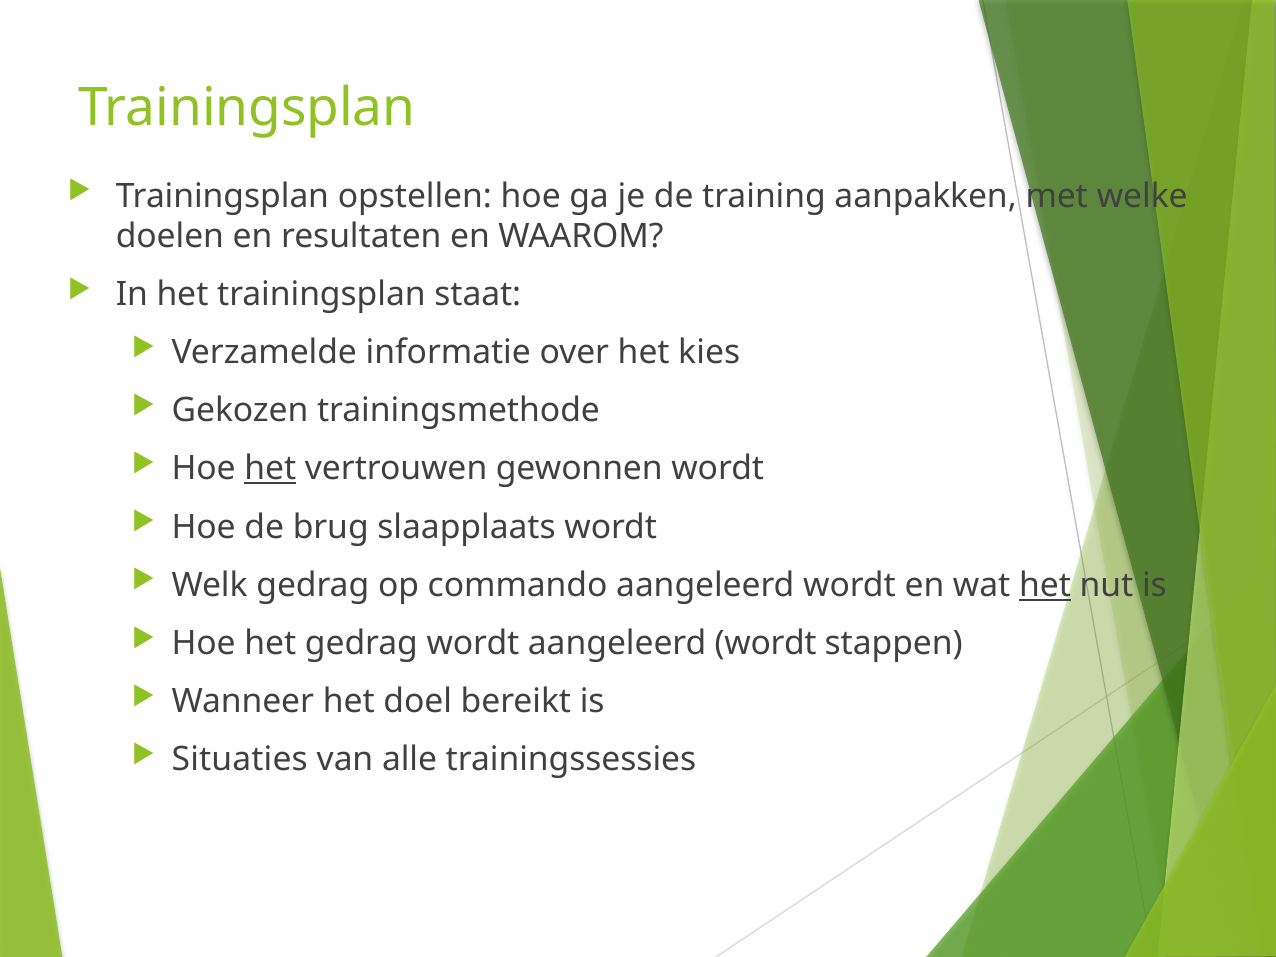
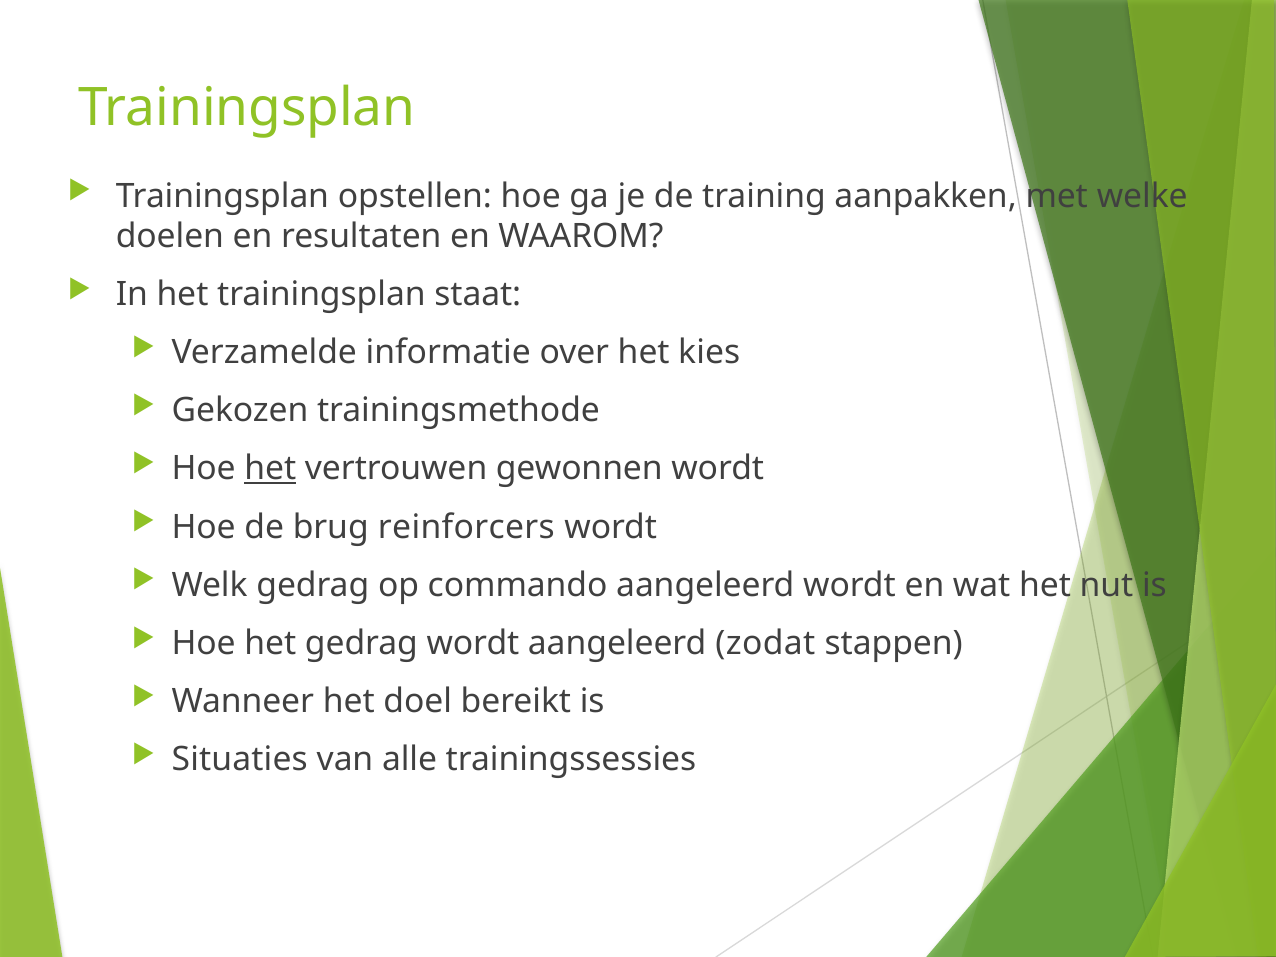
slaapplaats: slaapplaats -> reinforcers (466, 527)
het underline: present -> none (1045, 585)
wordt aangeleerd wordt: wordt -> zodat (765, 643)
